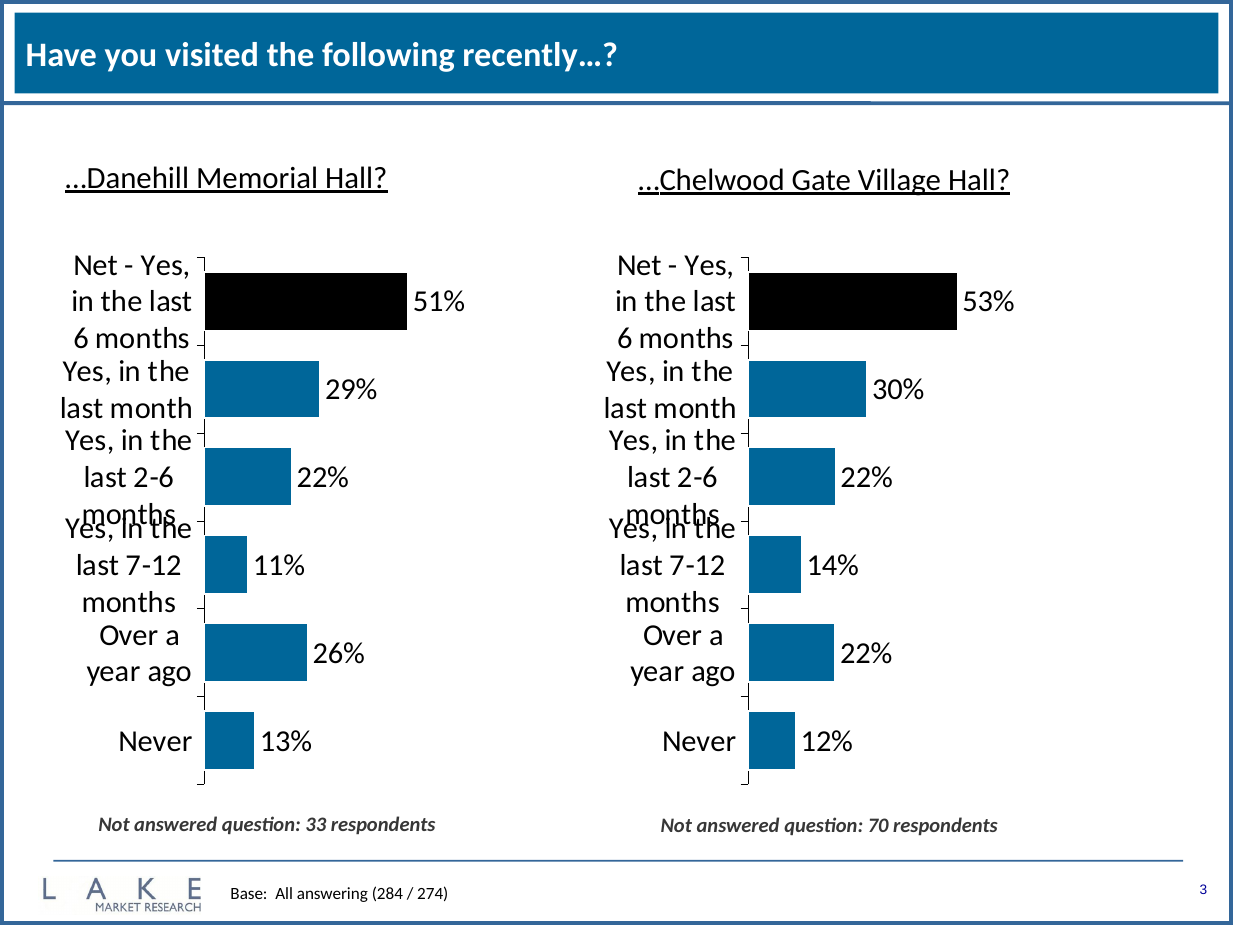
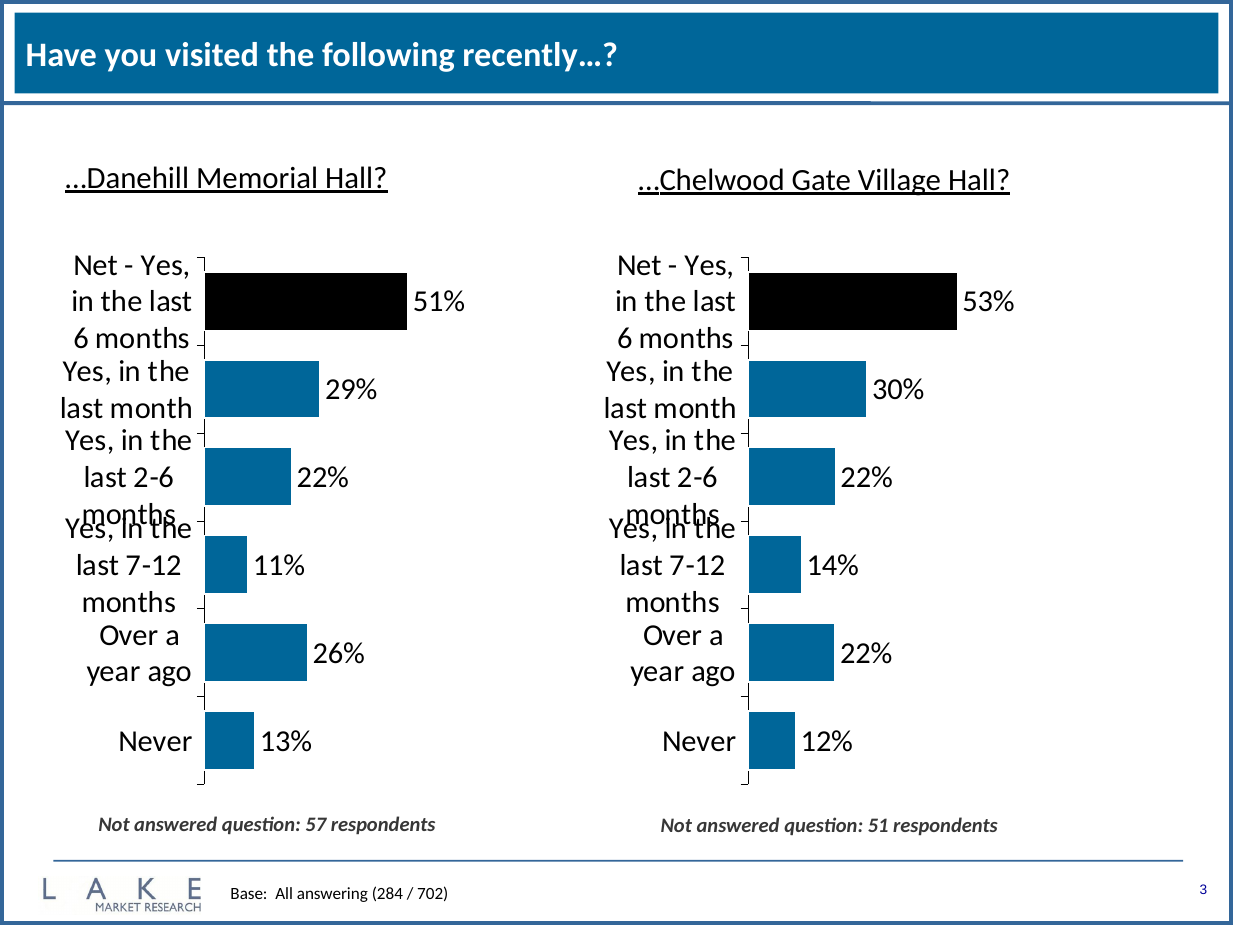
33: 33 -> 57 (316, 825)
70: 70 -> 51 (878, 825)
274: 274 -> 702 (433, 894)
